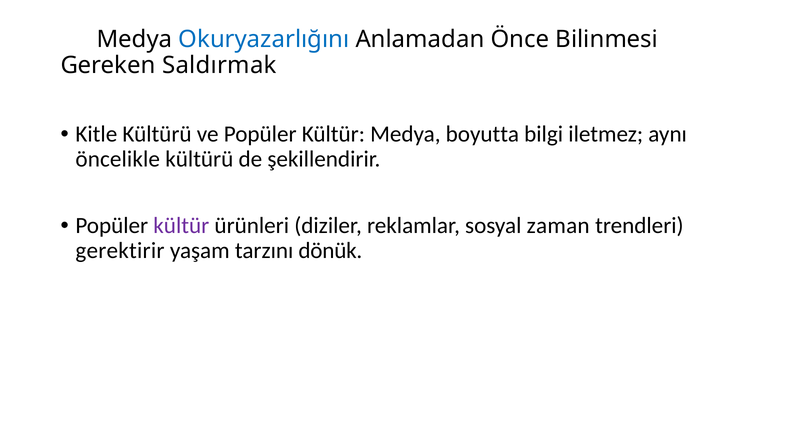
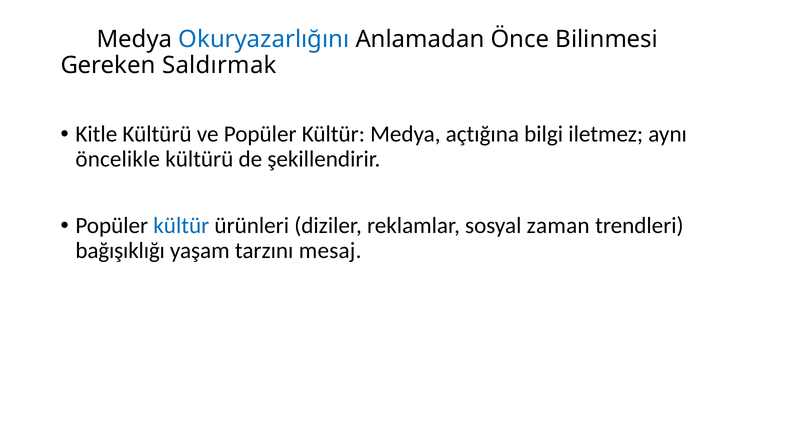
boyutta: boyutta -> açtığına (482, 134)
kültür colour: purple -> blue (181, 226)
gerektirir: gerektirir -> bağışıklığı (120, 251)
dönük: dönük -> mesaj (330, 251)
